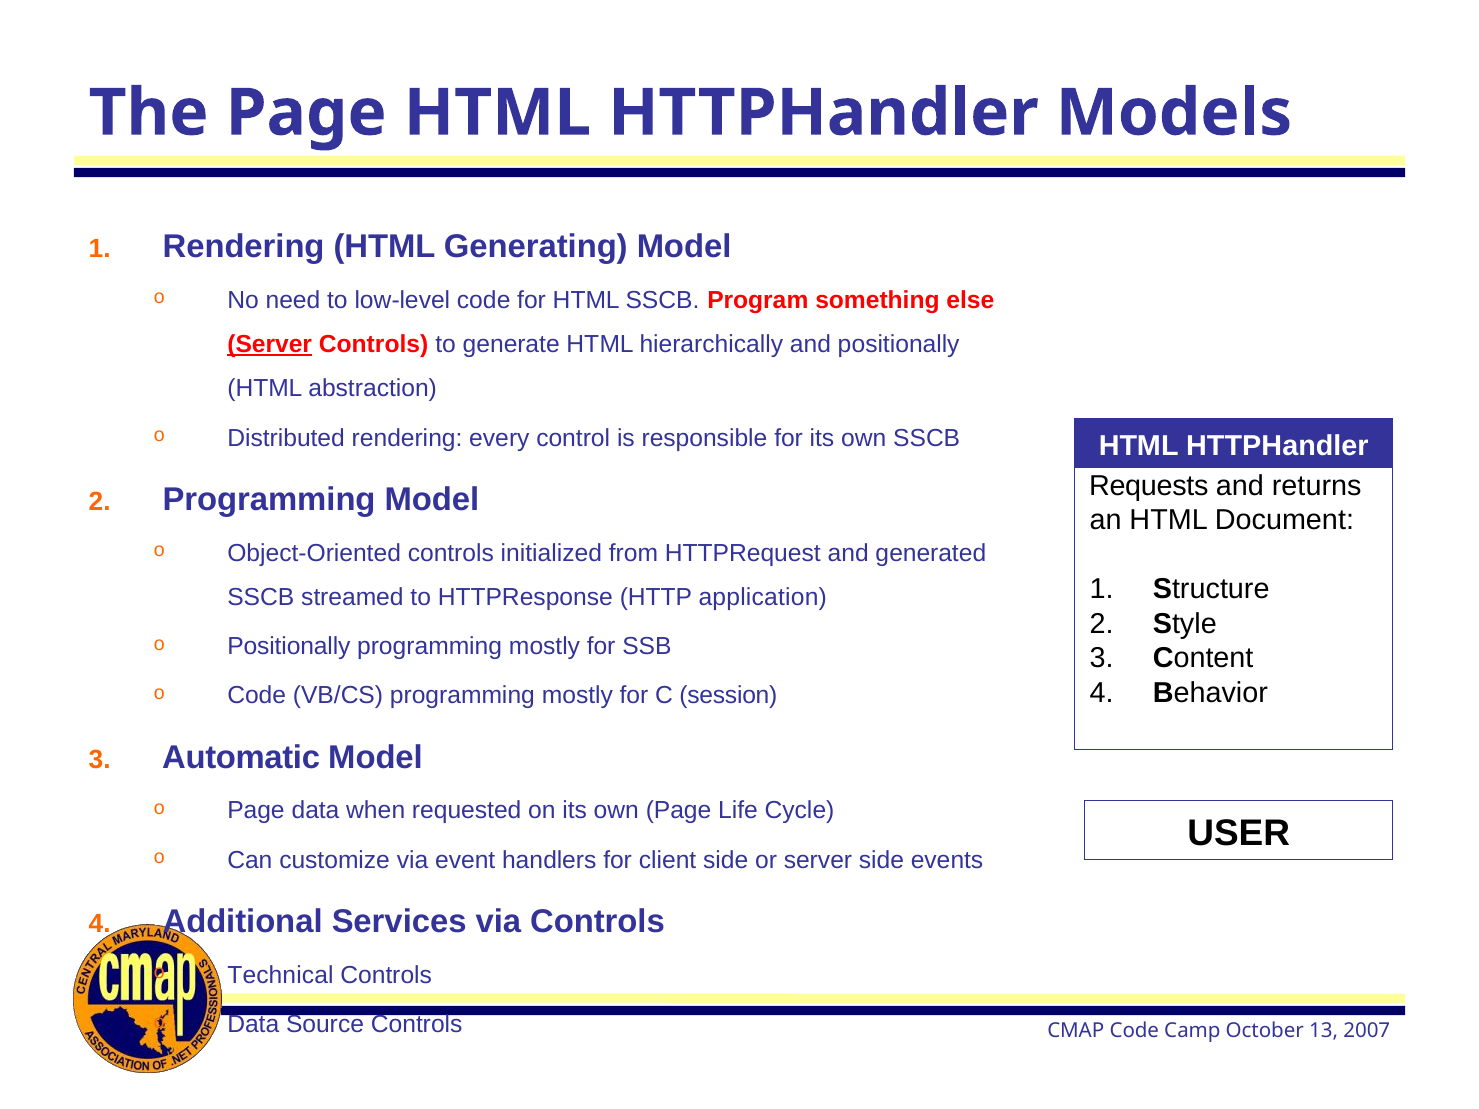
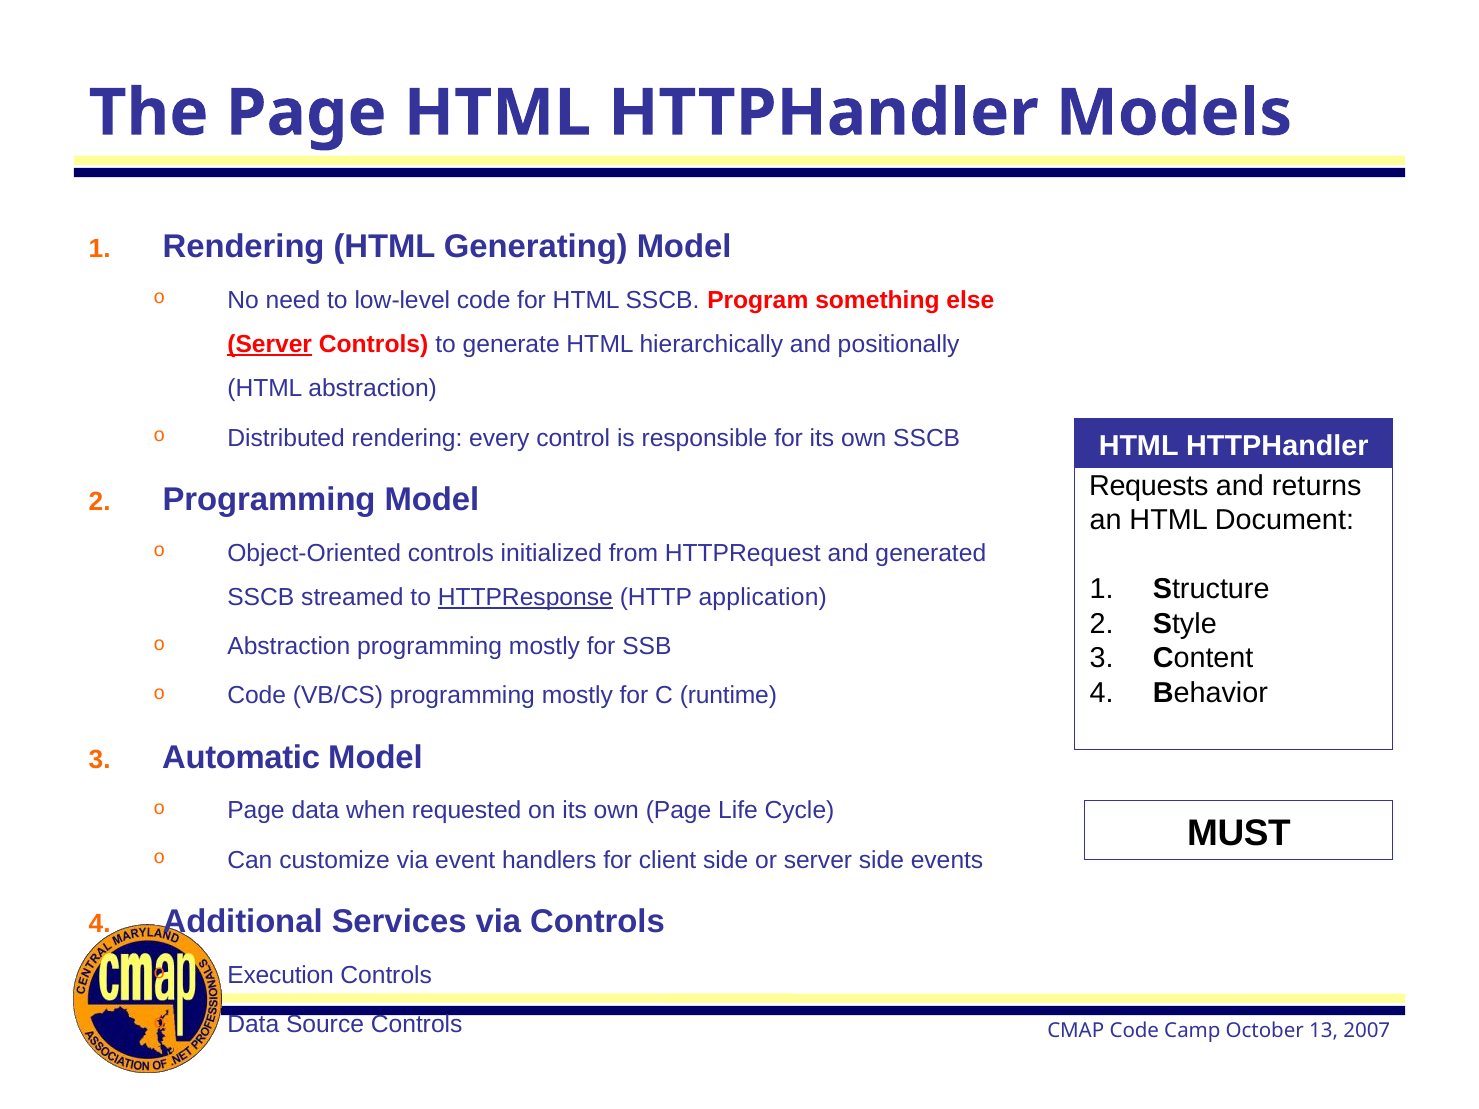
HTTPResponse underline: none -> present (525, 597)
Positionally: Positionally -> Abstraction (289, 647)
session: session -> runtime (728, 696)
USER: USER -> MUST (1239, 833)
Technical: Technical -> Execution (281, 975)
